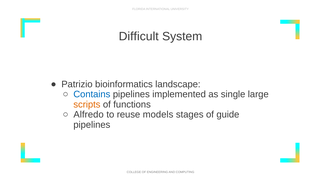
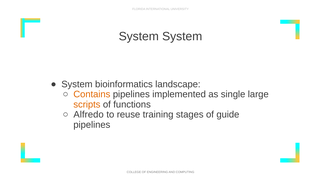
Difficult: Difficult -> System (139, 36)
Patrizio: Patrizio -> System (77, 84)
Contains colour: blue -> orange (92, 94)
models: models -> training (158, 114)
